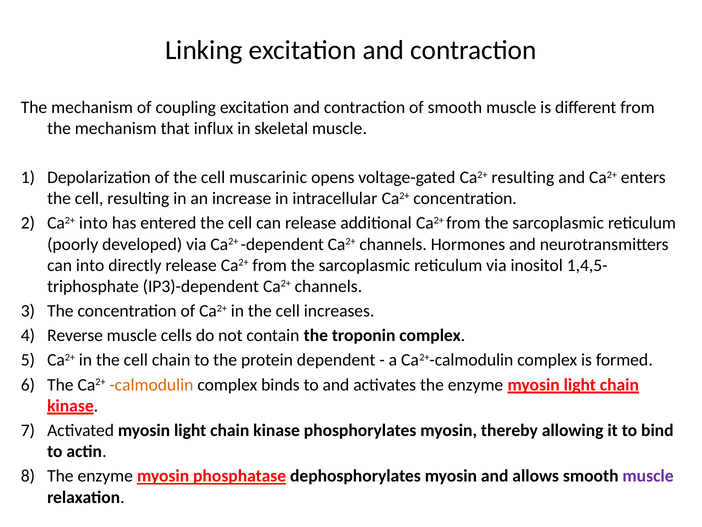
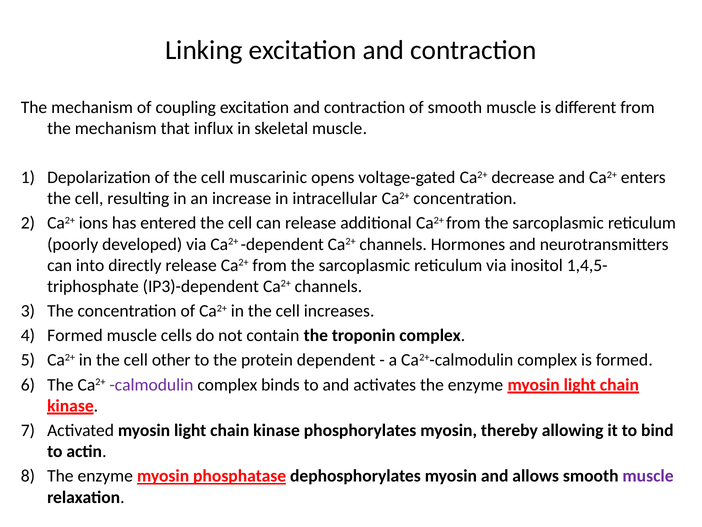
Ca2+ resulting: resulting -> decrease (523, 177)
Ca2+ into: into -> ions (93, 223)
Reverse: Reverse -> Formed (75, 335)
cell chain: chain -> other (171, 360)
calmodulin colour: orange -> purple (151, 384)
